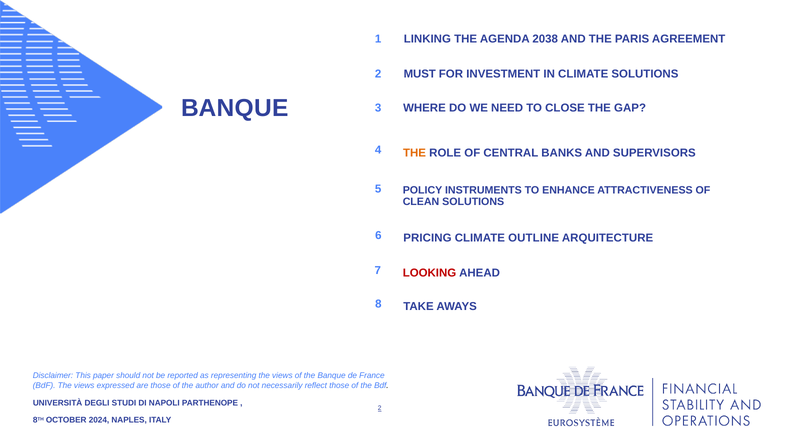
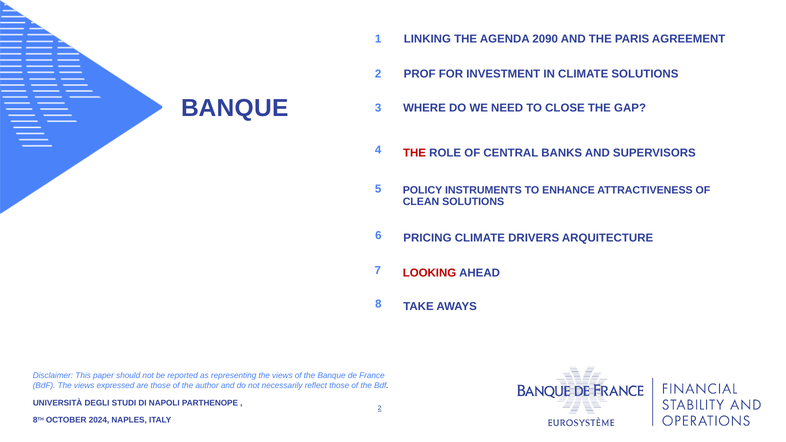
2038: 2038 -> 2090 (545, 39)
MUST: MUST -> PROF (420, 74)
THE colour: orange -> red (415, 153)
OUTLINE: OUTLINE -> DRIVERS (534, 238)
